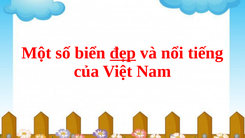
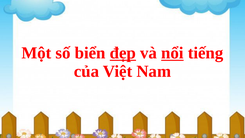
nổi underline: none -> present (172, 53)
